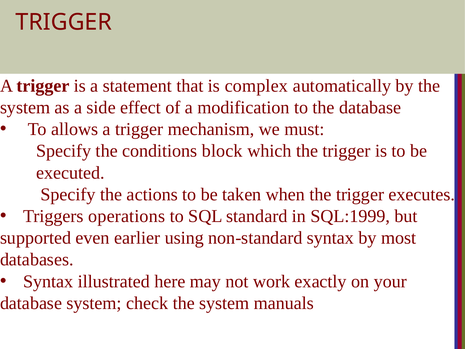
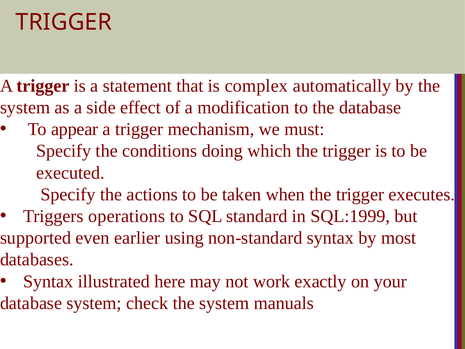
allows: allows -> appear (75, 129)
block: block -> doing (222, 151)
